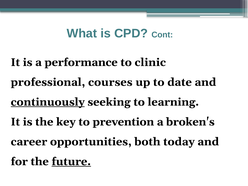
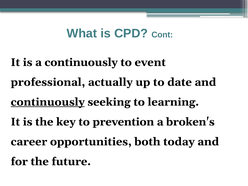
a performance: performance -> continuously (81, 62)
clinic: clinic -> event (150, 62)
courses: courses -> actually (110, 82)
future underline: present -> none (71, 162)
